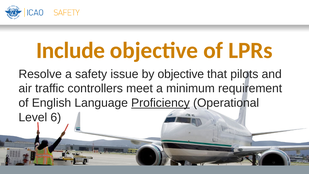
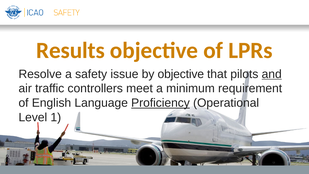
Include: Include -> Results (71, 50)
and underline: none -> present (272, 74)
6: 6 -> 1 (56, 117)
